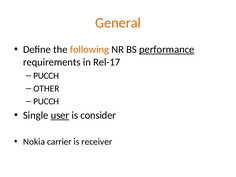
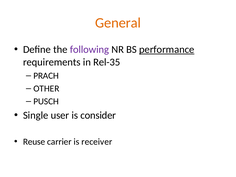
following colour: orange -> purple (89, 50)
Rel-17: Rel-17 -> Rel-35 (107, 62)
PUCCH: PUCCH -> PRACH (46, 76)
PUCCH: PUCCH -> PUSCH (46, 101)
user underline: present -> none (60, 115)
Nokia: Nokia -> Reuse (34, 142)
